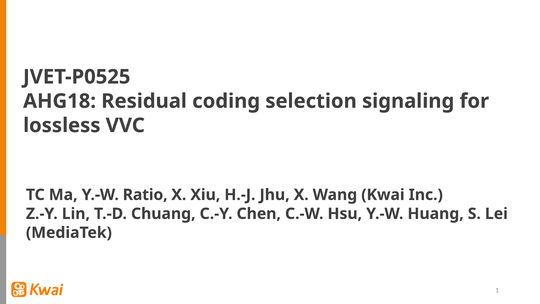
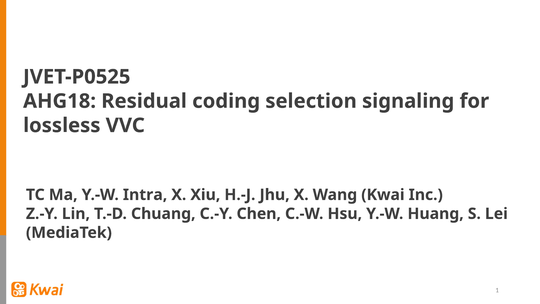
Ratio: Ratio -> Intra (145, 195)
